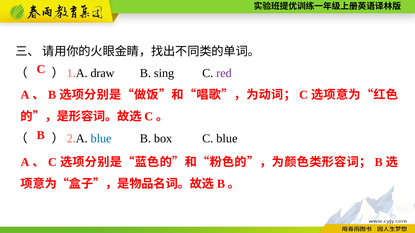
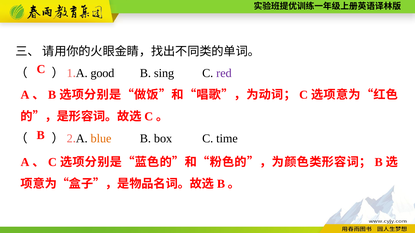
draw: draw -> good (102, 73)
blue colour: blue -> orange (101, 139)
C blue: blue -> time (227, 139)
